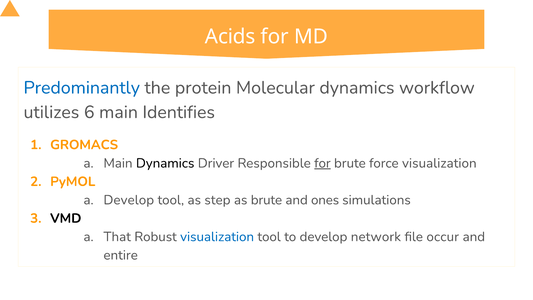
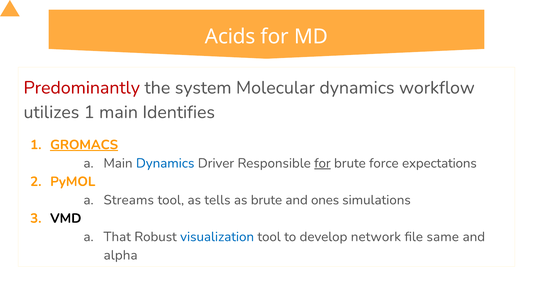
Predominantly colour: blue -> red (82, 88)
protein: protein -> system (203, 88)
utilizes 6: 6 -> 1 (89, 112)
GROMACS underline: none -> present (84, 145)
Dynamics colour: black -> blue (165, 163)
force visualization: visualization -> expectations (439, 163)
Develop: Develop -> Streams (129, 200)
step: step -> tells (217, 200)
occur: occur -> same (443, 237)
entire: entire -> alpha (121, 255)
